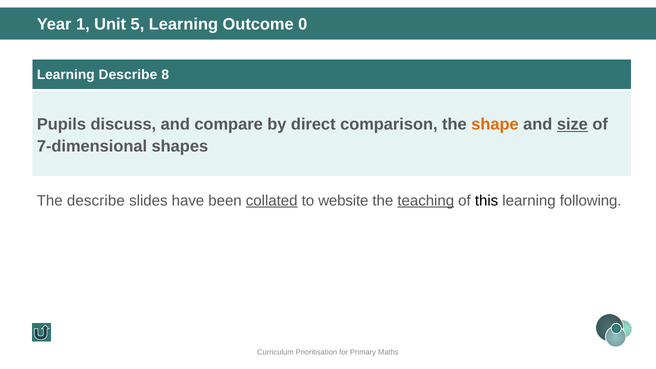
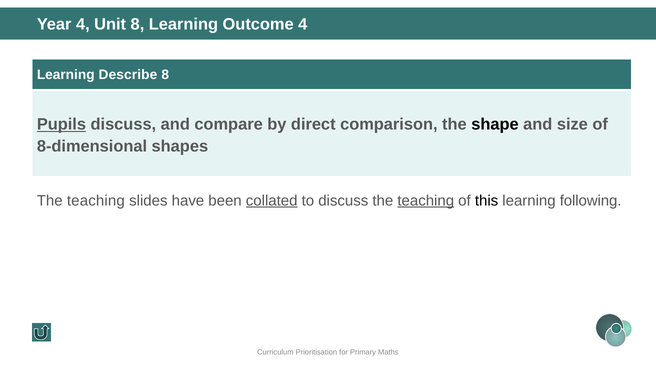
Year 1: 1 -> 4 (83, 24)
Unit 5: 5 -> 8 (137, 24)
Outcome 0: 0 -> 4 (303, 24)
Pupils underline: none -> present (61, 124)
shape colour: orange -> black (495, 124)
size underline: present -> none (572, 124)
7-dimensional: 7-dimensional -> 8-dimensional (92, 146)
describe: describe -> teaching (96, 201)
to website: website -> discuss (343, 201)
